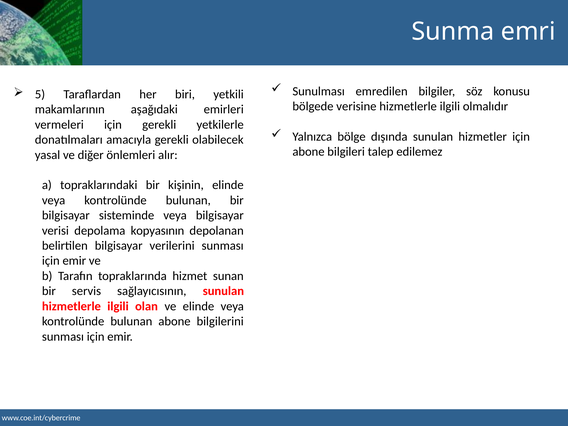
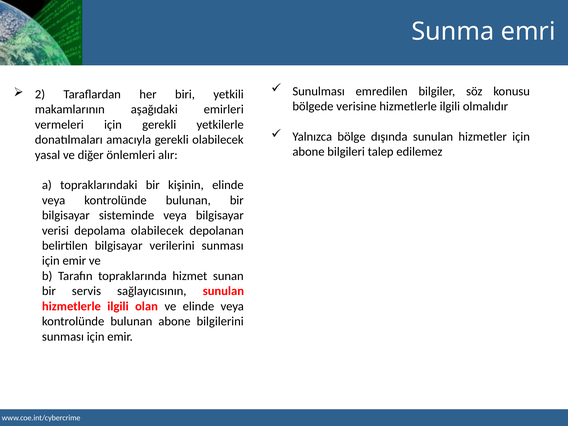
5: 5 -> 2 (40, 94)
depolama kopyasının: kopyasının -> olabilecek (157, 231)
